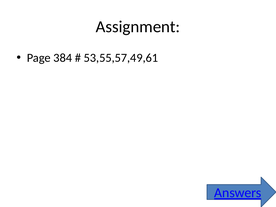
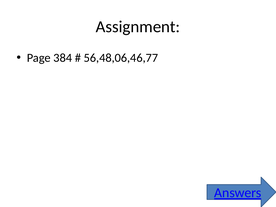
53,55,57,49,61: 53,55,57,49,61 -> 56,48,06,46,77 (121, 58)
